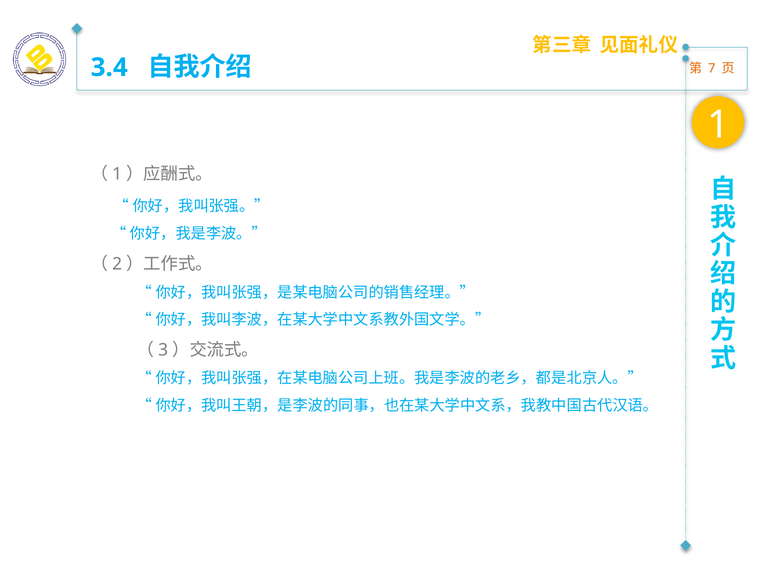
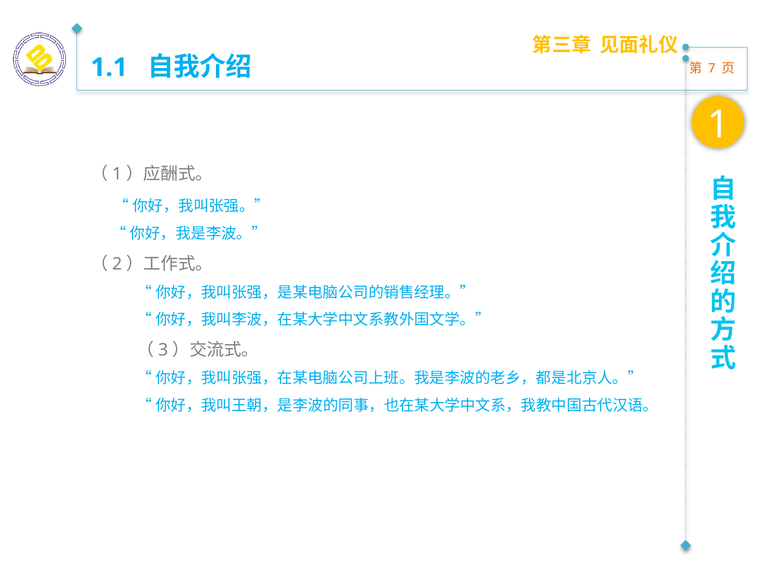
3.4: 3.4 -> 1.1 (109, 67)
